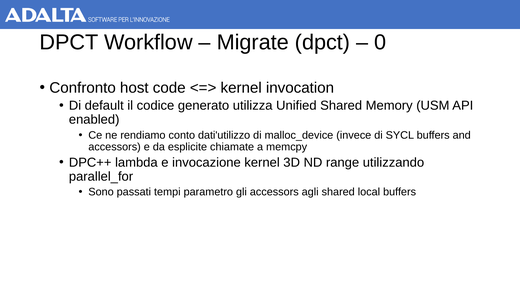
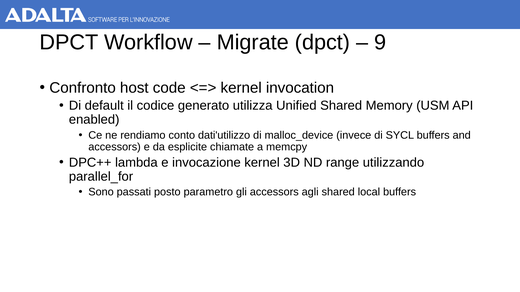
0: 0 -> 9 (380, 43)
tempi: tempi -> posto (167, 192)
